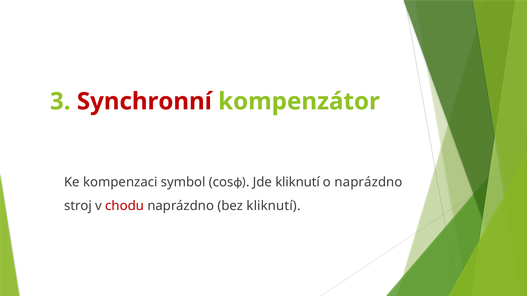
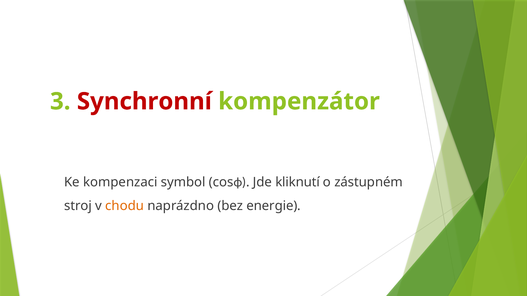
o naprázdno: naprázdno -> zástupném (369, 182)
chodu colour: red -> orange (125, 206)
bez kliknutí: kliknutí -> energie (274, 206)
